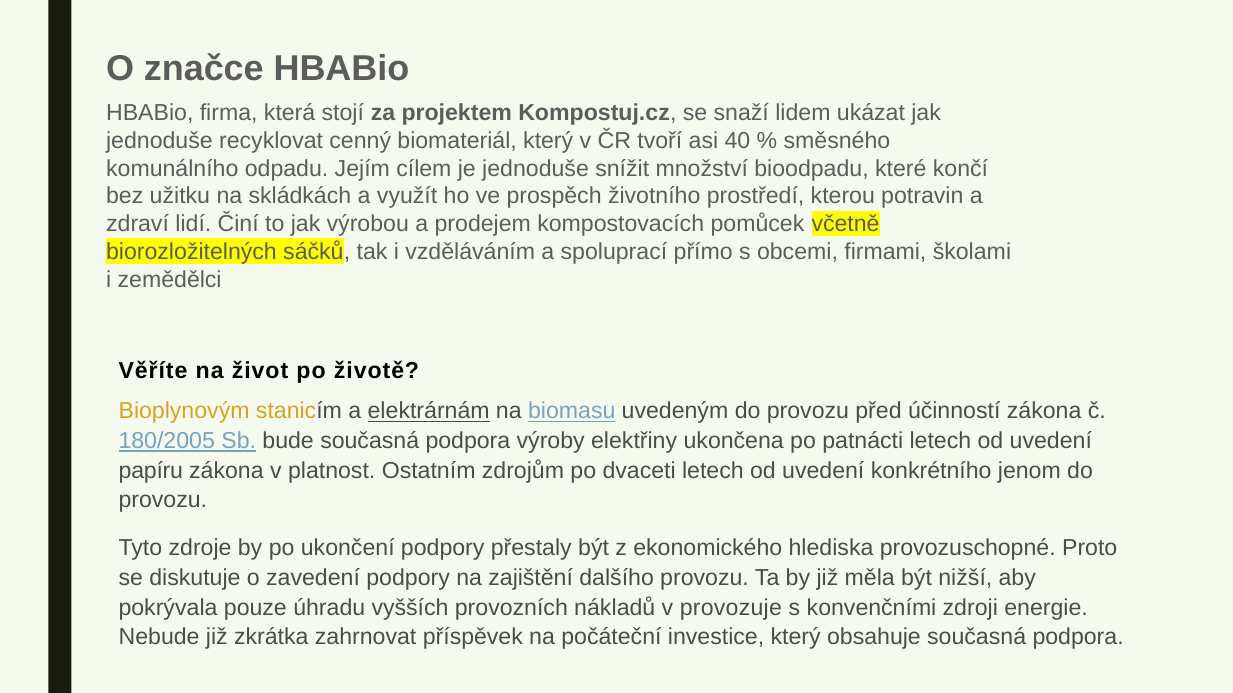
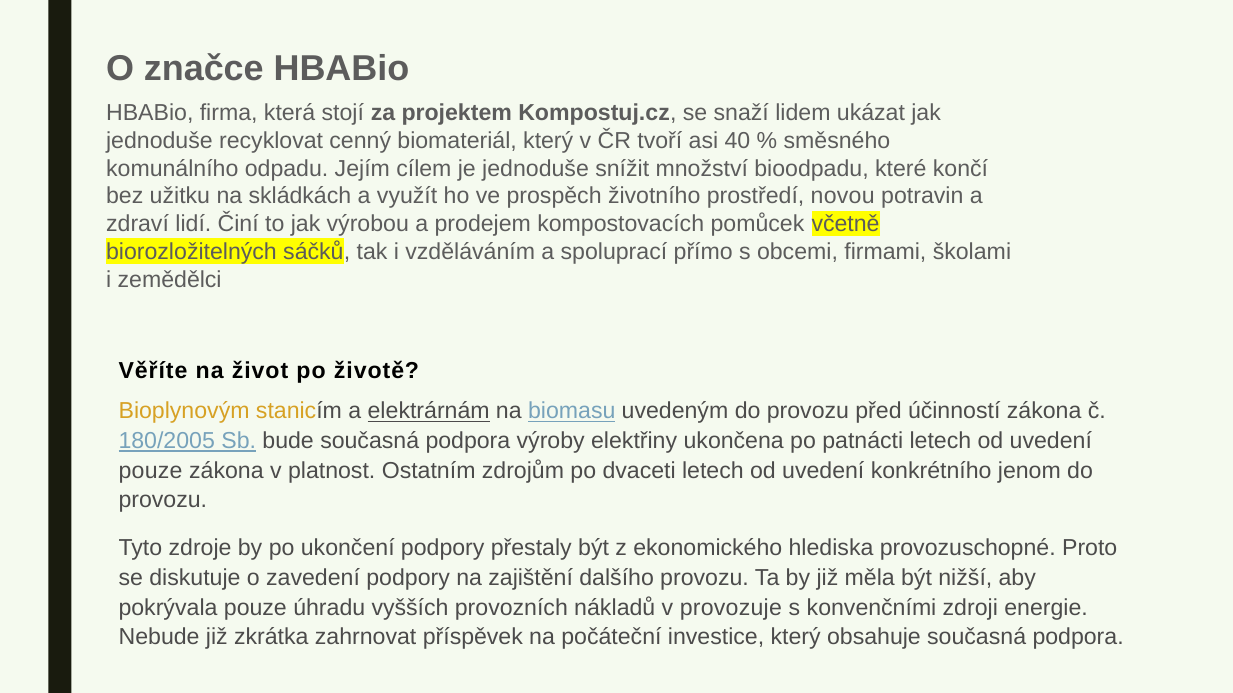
kterou: kterou -> novou (843, 196)
papíru: papíru -> pouze (151, 471)
